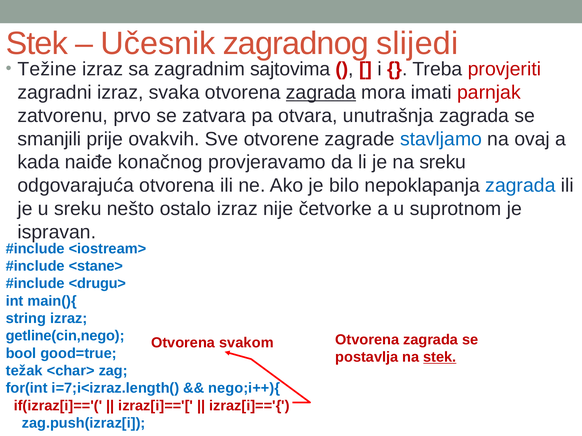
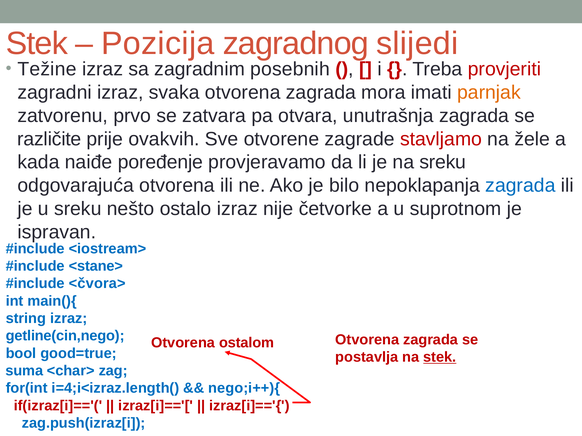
Učesnik: Učesnik -> Pozicija (158, 43)
sajtovima: sajtovima -> posebnih (290, 69)
zagrada underline: present -> none (321, 93)
parnjak colour: red -> orange (489, 93)
smanjili: smanjili -> različite (49, 139)
stavljamo colour: blue -> red (441, 139)
ovaj: ovaj -> žele (532, 139)
konačnog: konačnog -> poređenje (160, 162)
<drugu>: <drugu> -> <čvora> (97, 284)
svakom: svakom -> ostalom (247, 343)
težak: težak -> suma (24, 371)
i=7;i<izraz.length(: i=7;i<izraz.length( -> i=4;i<izraz.length( (115, 389)
